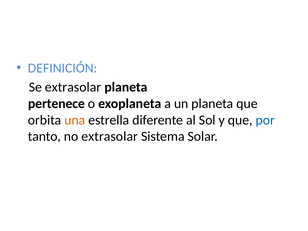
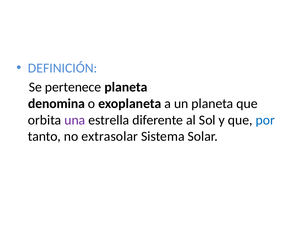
Se extrasolar: extrasolar -> pertenece (73, 87)
pertenece: pertenece -> denomina (56, 104)
una colour: orange -> purple (75, 120)
